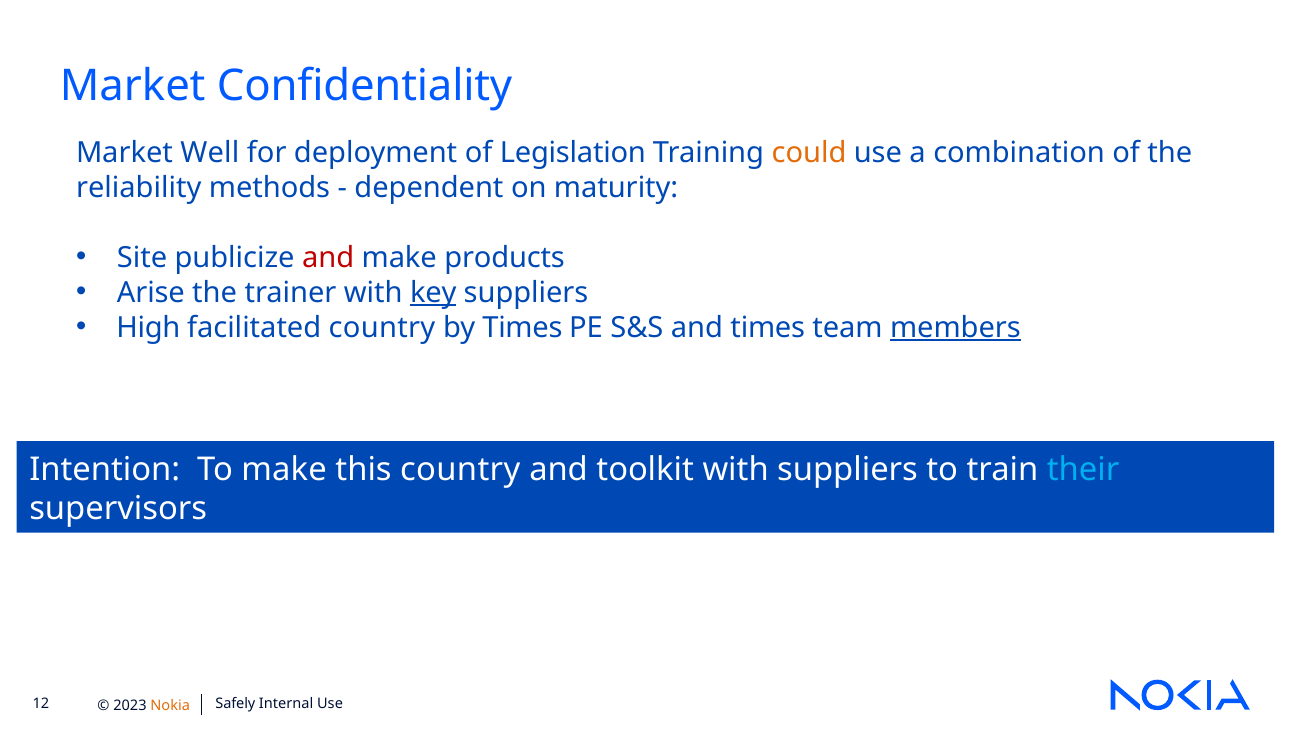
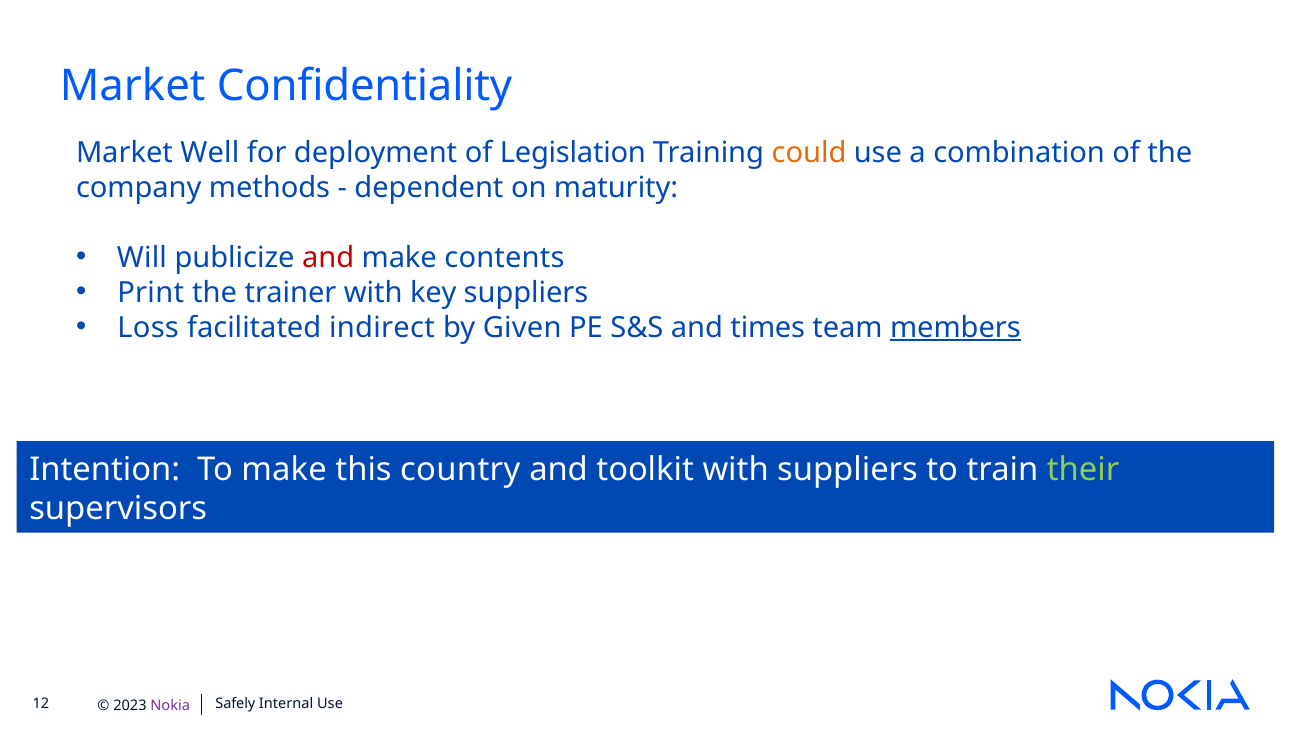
reliability: reliability -> company (139, 188)
Site: Site -> Will (142, 258)
products: products -> contents (504, 258)
Arise: Arise -> Print (151, 293)
key underline: present -> none (433, 293)
High: High -> Loss (148, 327)
facilitated country: country -> indirect (382, 327)
by Times: Times -> Given (522, 327)
their colour: light blue -> light green (1083, 470)
Nokia colour: orange -> purple (170, 706)
